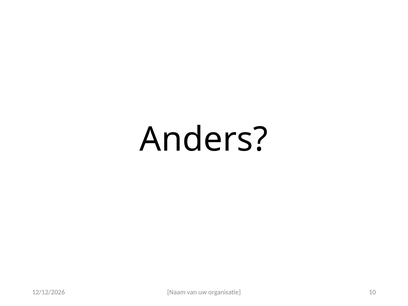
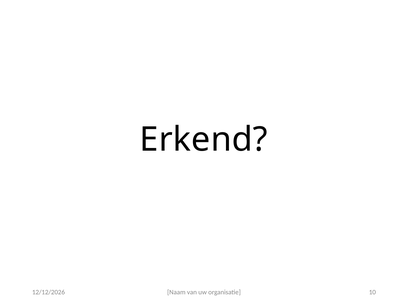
Anders: Anders -> Erkend (204, 140)
